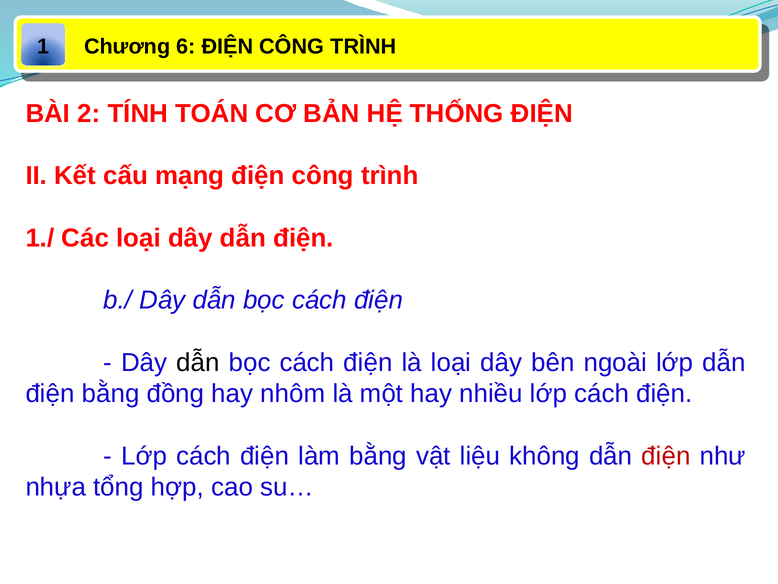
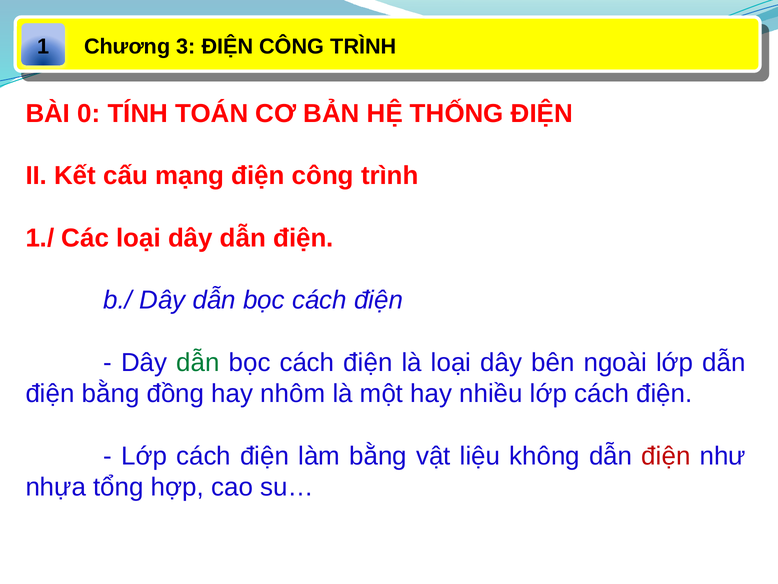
6: 6 -> 3 (186, 47)
2: 2 -> 0 (89, 113)
dẫn colour: black -> green (198, 362)
